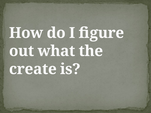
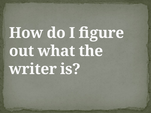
create: create -> writer (33, 69)
